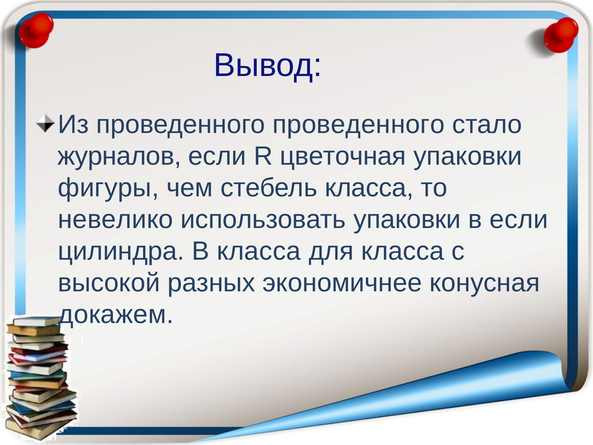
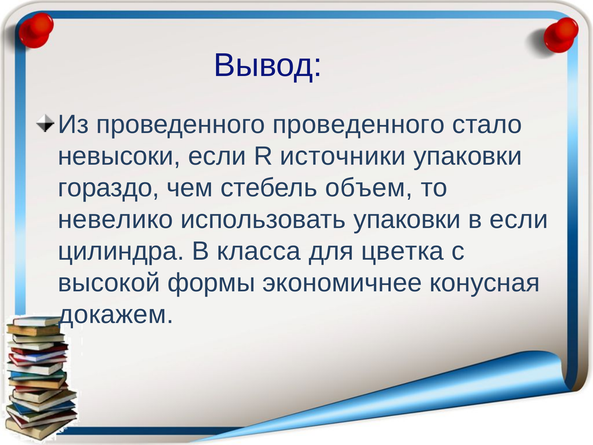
журналов: журналов -> невысоки (119, 156)
цветочная: цветочная -> источники (343, 156)
фигуры: фигуры -> гораздо (109, 188)
стебель класса: класса -> объем (369, 188)
для класса: класса -> цветка (403, 251)
разных: разных -> формы (211, 283)
